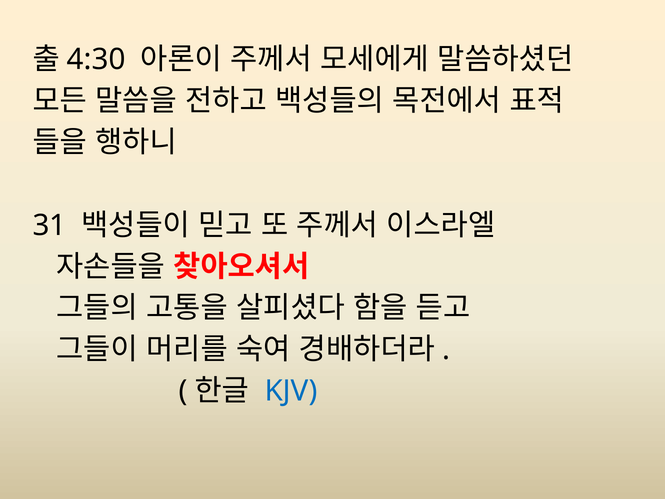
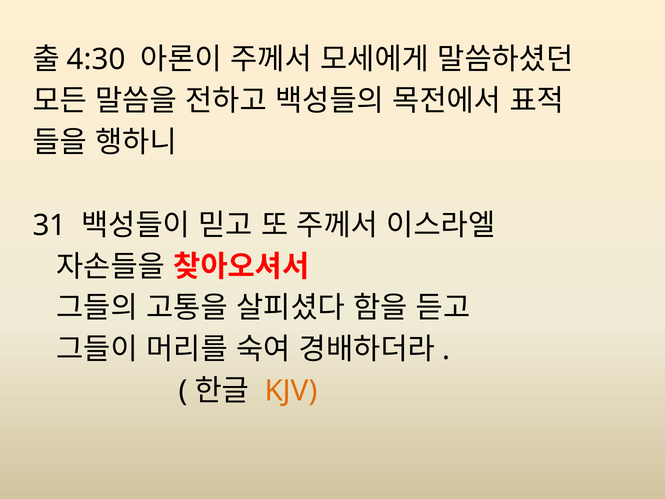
KJV colour: blue -> orange (291, 391)
